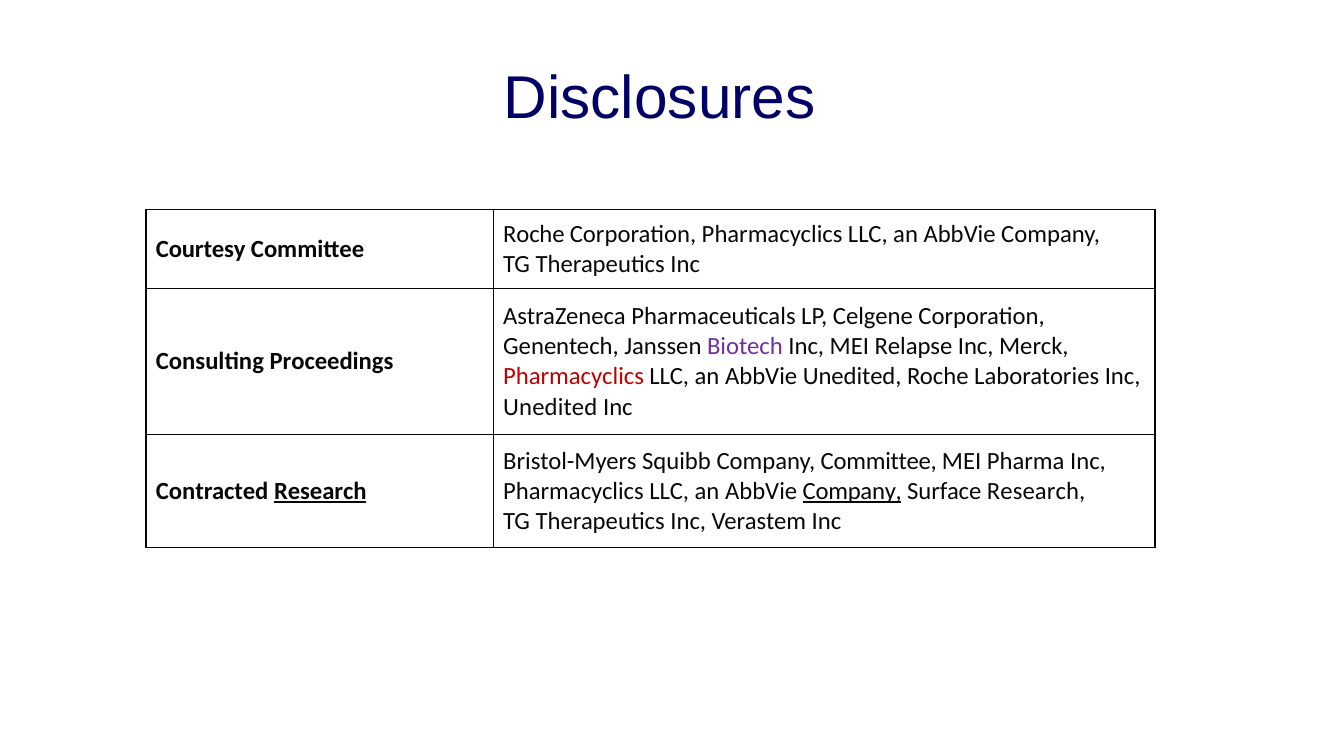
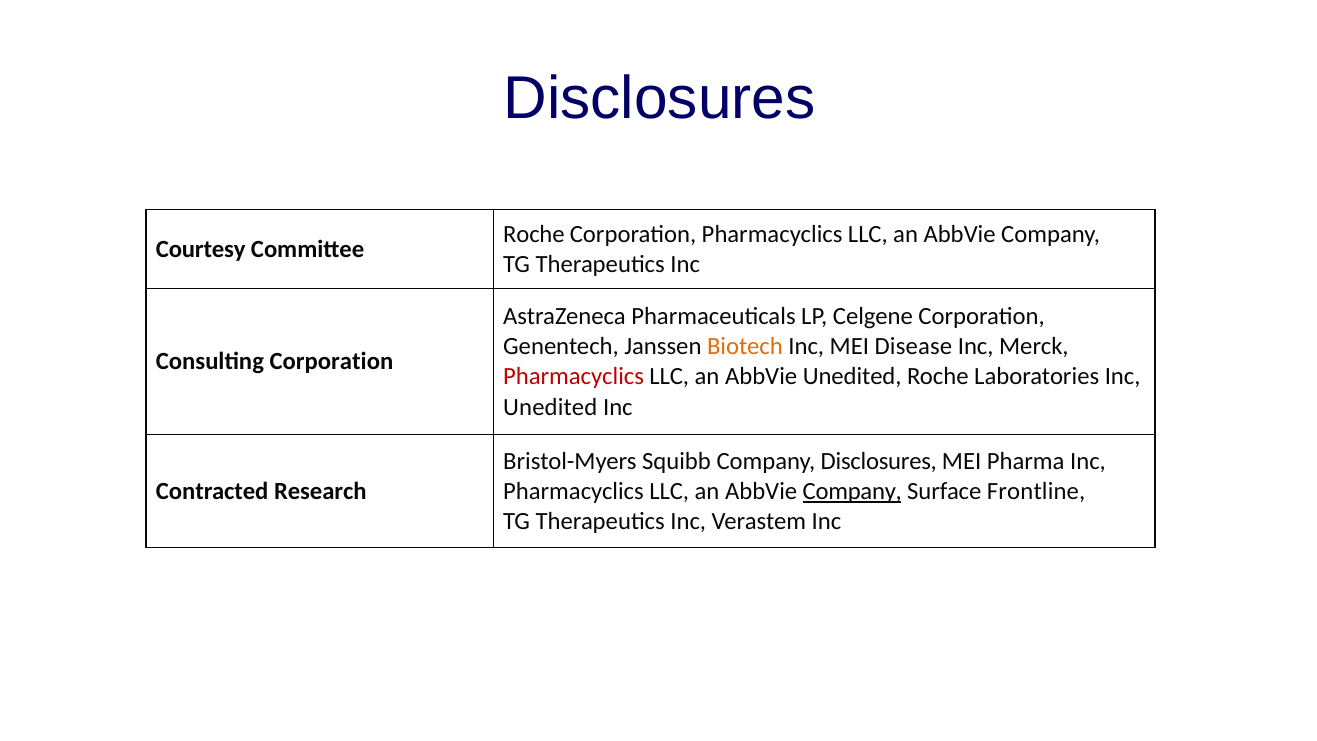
Biotech colour: purple -> orange (745, 347)
Relapse: Relapse -> Disease (913, 347)
Consulting Proceedings: Proceedings -> Corporation (331, 362)
Company Committee: Committee -> Disclosures (879, 461)
Research underline: present -> none (320, 491)
Surface Research: Research -> Frontline (1036, 491)
